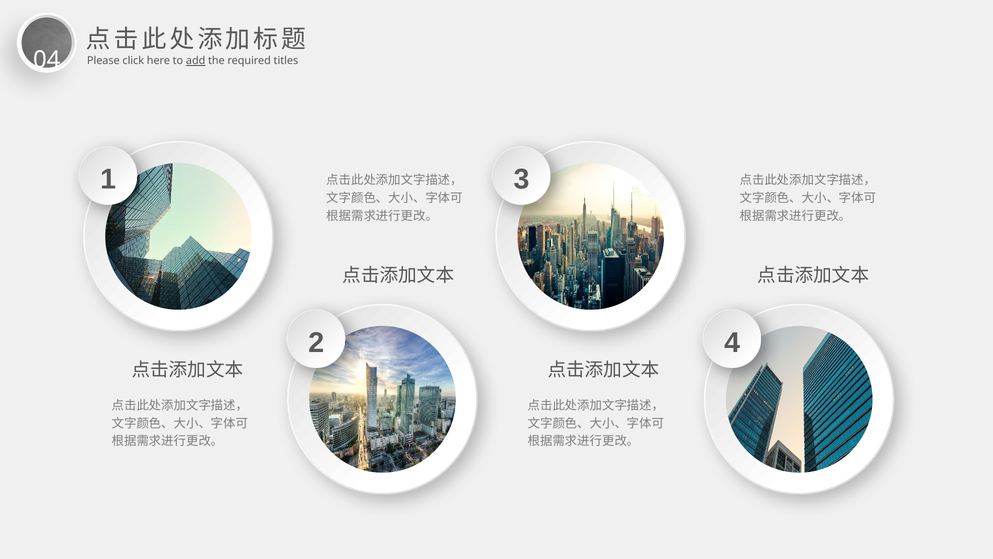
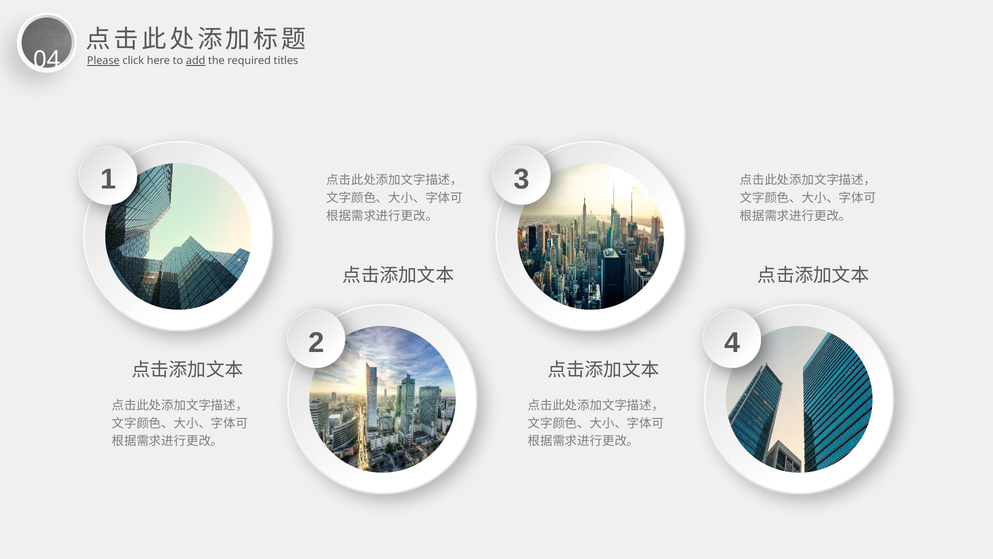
Please underline: none -> present (103, 61)
